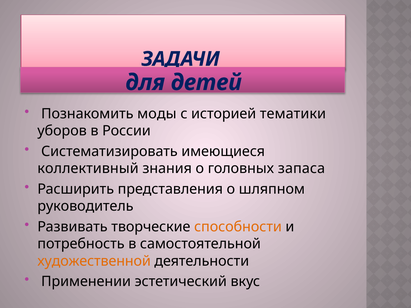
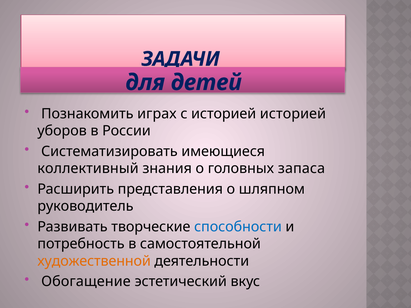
моды: моды -> играх (157, 114)
историей тематики: тематики -> историей (293, 114)
способности colour: orange -> blue (238, 227)
Применении: Применении -> Обогащение (86, 282)
